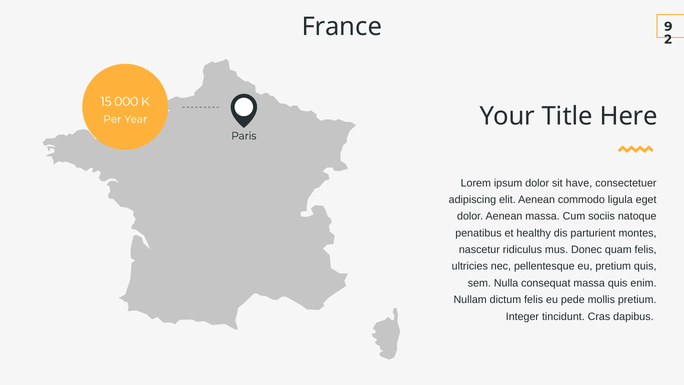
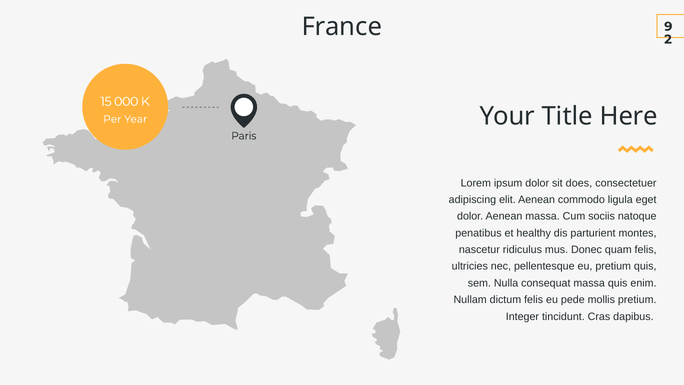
have: have -> does (579, 183)
